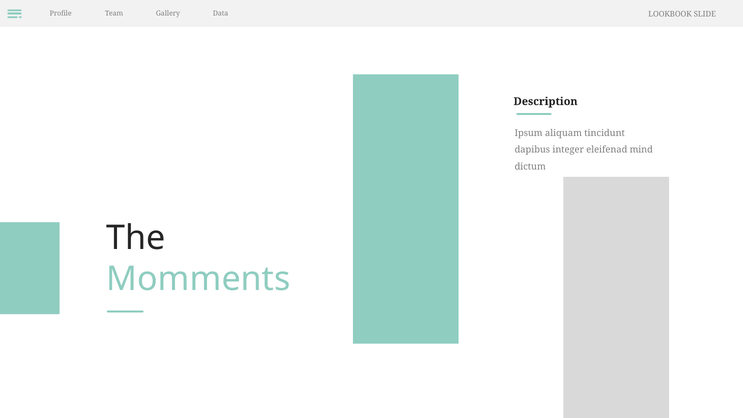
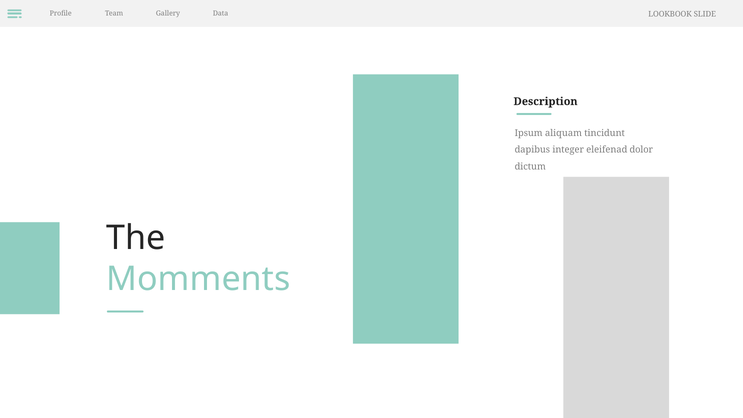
mind: mind -> dolor (641, 150)
